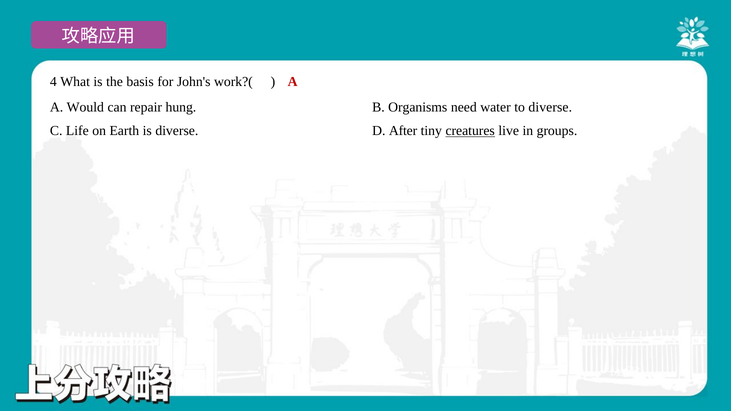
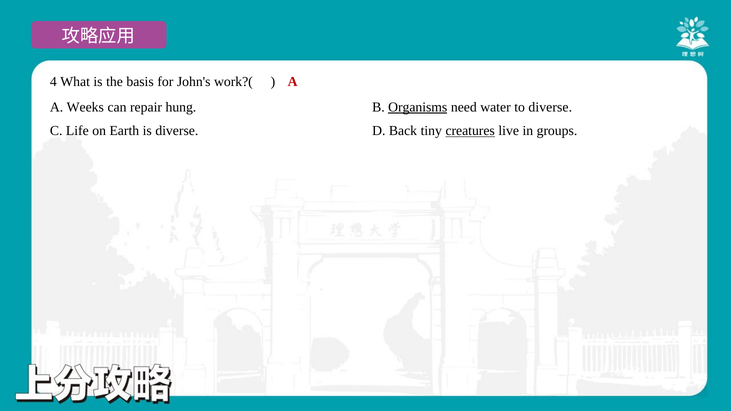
Would: Would -> Weeks (85, 107)
Organisms underline: none -> present (418, 107)
After: After -> Back (403, 131)
